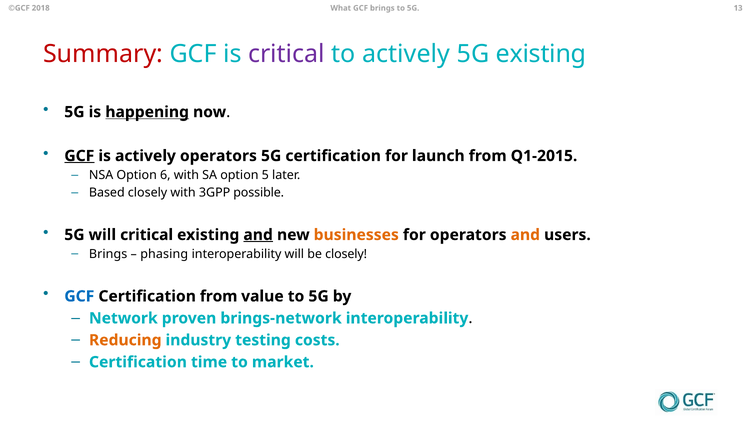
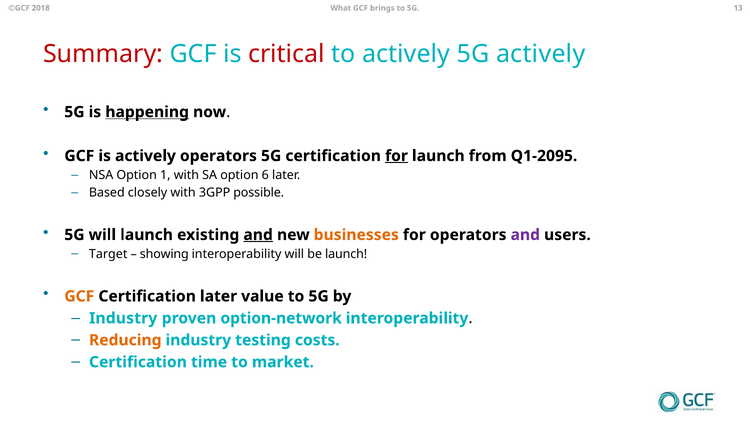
critical colour: purple -> red (286, 54)
5G existing: existing -> actively (541, 54)
GCF underline: present -> none (79, 156)
for underline: none -> present (396, 156)
Q1-2015: Q1-2015 -> Q1-2095 (544, 156)
6: 6 -> 1 (165, 175)
5: 5 -> 6 (265, 175)
will critical: critical -> launch (147, 235)
and colour: orange -> purple (525, 235)
Brings: Brings -> Target (108, 254)
phasing: phasing -> showing (164, 254)
be closely: closely -> launch (346, 254)
GCF colour: blue -> orange (79, 296)
Certification from: from -> later (219, 296)
Network: Network -> Industry (123, 318)
brings-network: brings-network -> option-network (281, 318)
